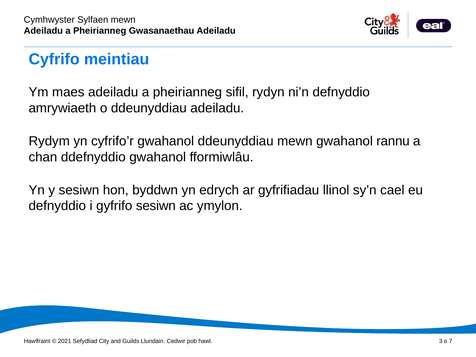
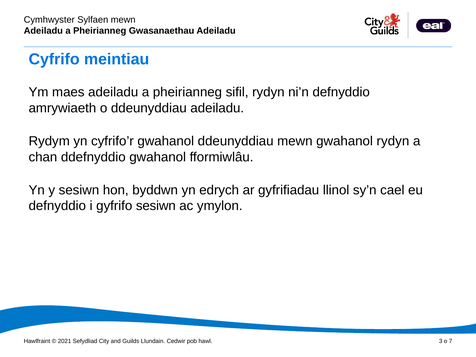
gwahanol rannu: rannu -> rydyn (393, 141)
